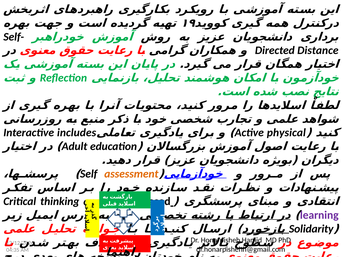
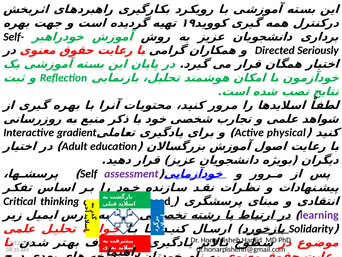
Distance: Distance -> Seriously (318, 50)
includes: includes -> gradient (77, 132)
assessment colour: orange -> purple (131, 173)
